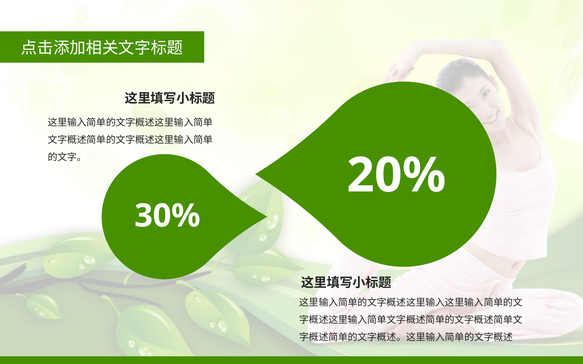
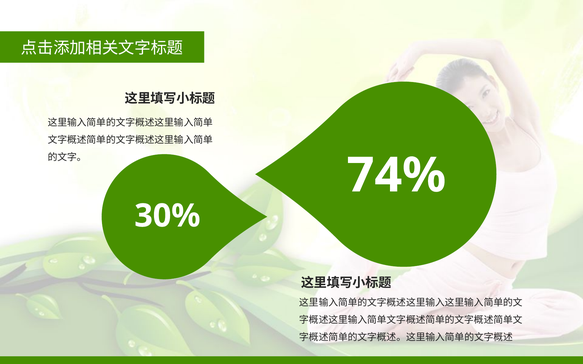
20%: 20% -> 74% (396, 176)
